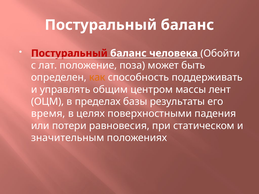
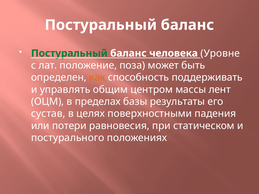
Постуральный colour: red -> green (69, 53)
Обойти: Обойти -> Уровне (220, 53)
время: время -> сустав (48, 114)
значительным: значительным -> постурального (68, 138)
